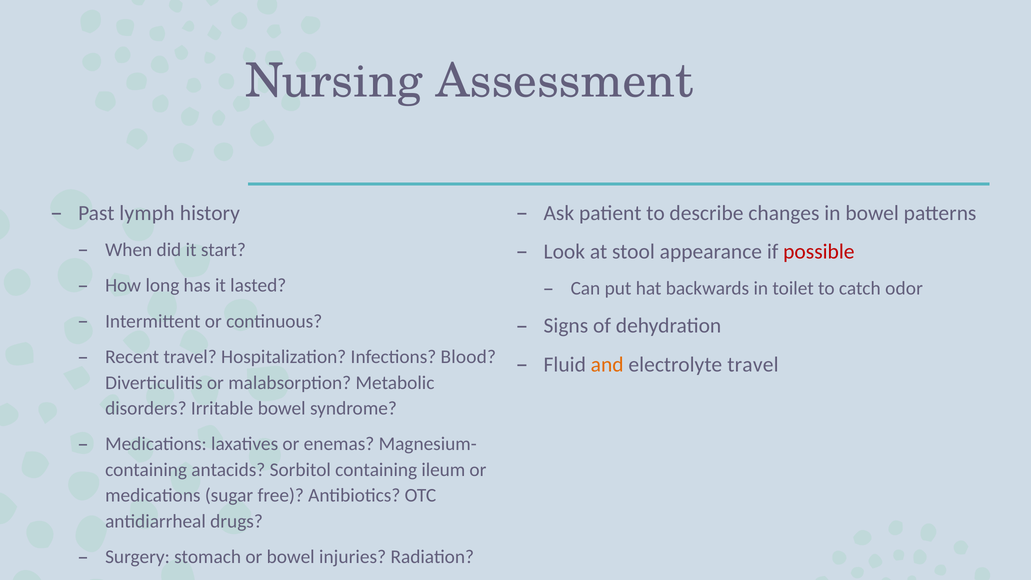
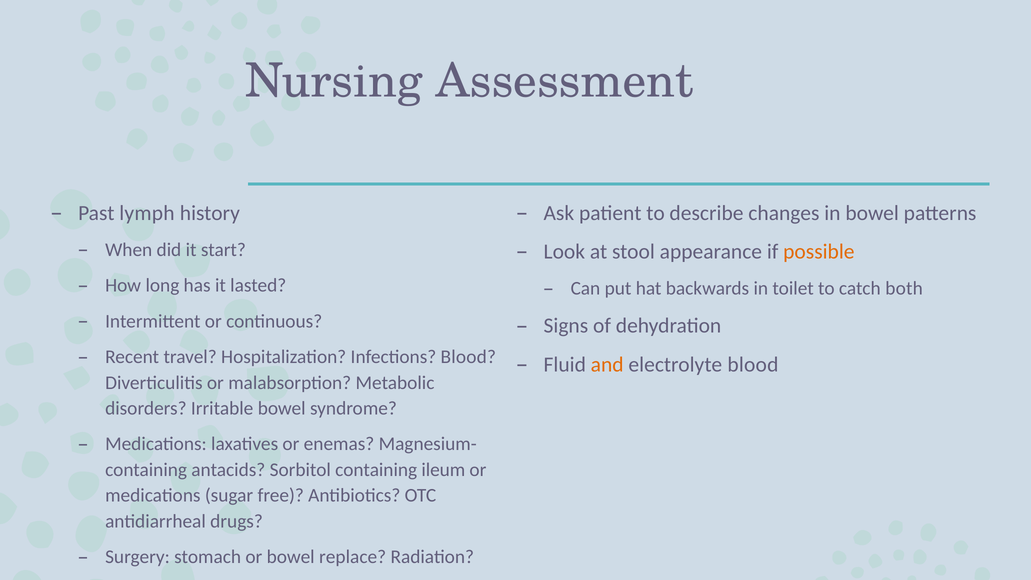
possible colour: red -> orange (819, 252)
odor: odor -> both (904, 288)
electrolyte travel: travel -> blood (753, 364)
injuries: injuries -> replace (353, 557)
